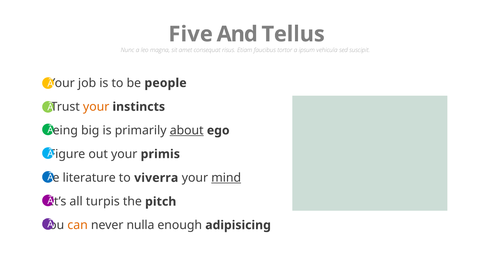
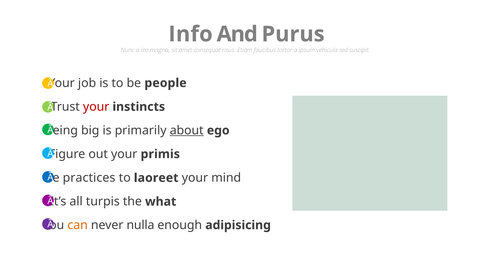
Five: Five -> Info (191, 34)
Tellus: Tellus -> Purus (293, 34)
your colour: orange -> red (96, 107)
literature: literature -> practices (89, 178)
viverra: viverra -> laoreet (156, 178)
mind underline: present -> none (226, 178)
pitch: pitch -> what (161, 202)
